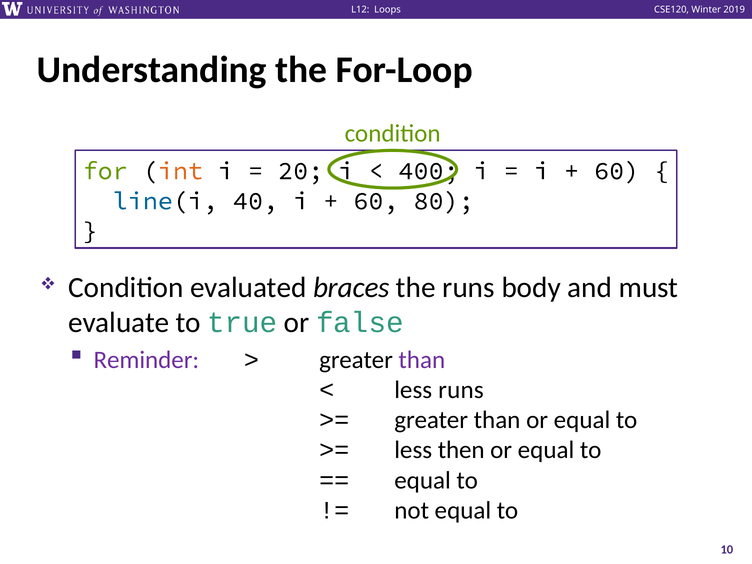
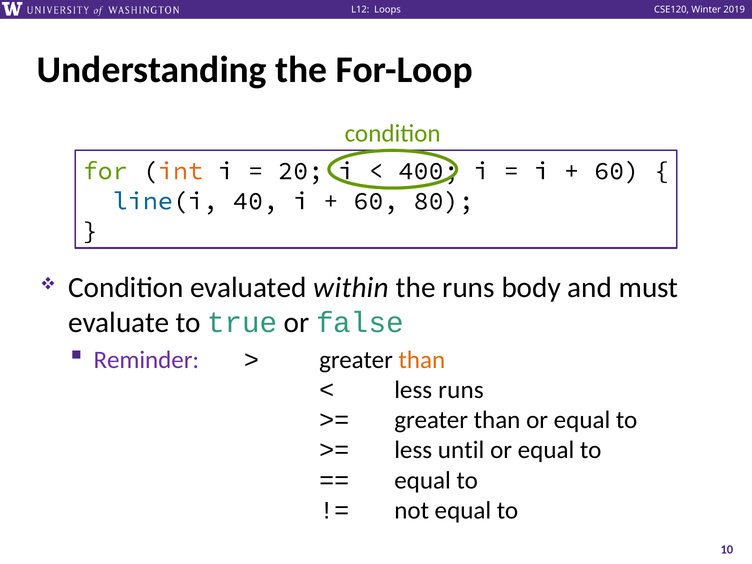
braces: braces -> within (351, 288)
than colour: purple -> orange (422, 360)
then: then -> until (461, 450)
